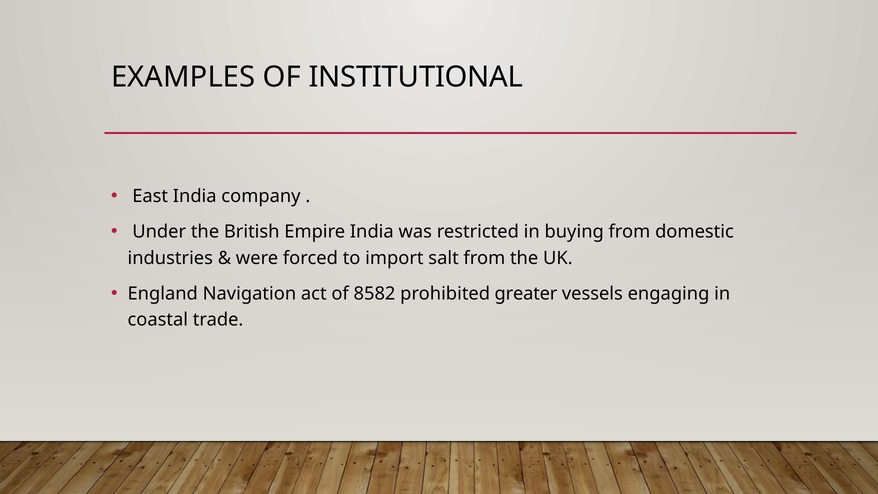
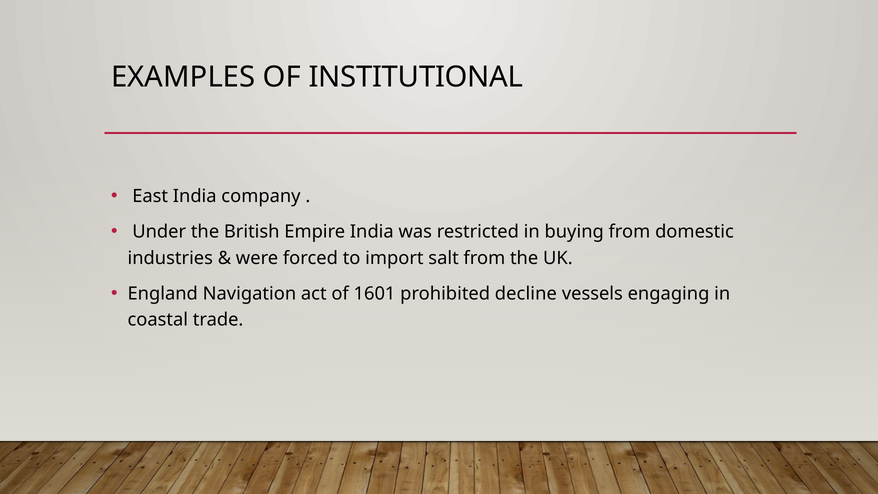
8582: 8582 -> 1601 (375, 294)
greater: greater -> decline (526, 294)
